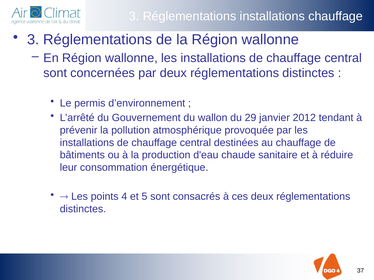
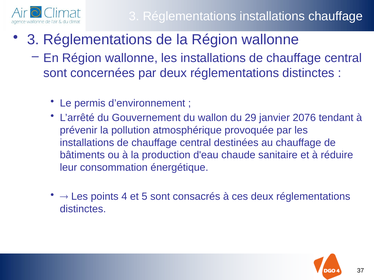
2012: 2012 -> 2076 (304, 118)
